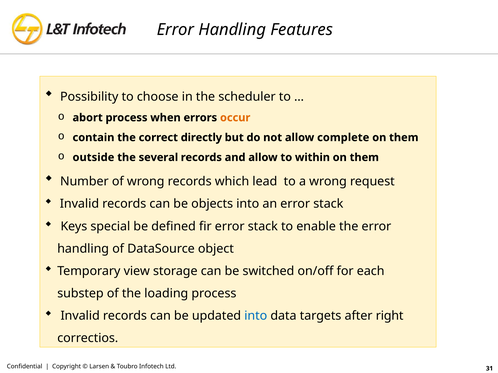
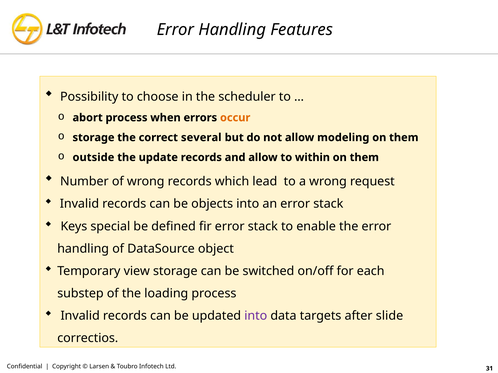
contain: contain -> storage (94, 138)
directly: directly -> several (201, 138)
complete: complete -> modeling (343, 138)
several: several -> update (158, 158)
into colour: blue -> purple (256, 316)
right: right -> slide (390, 316)
